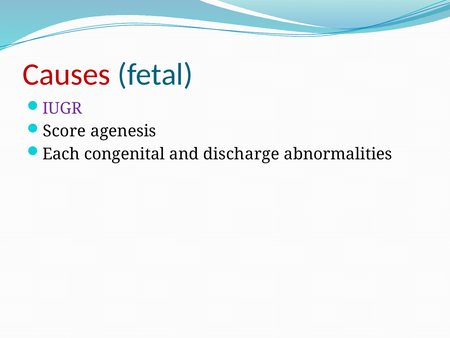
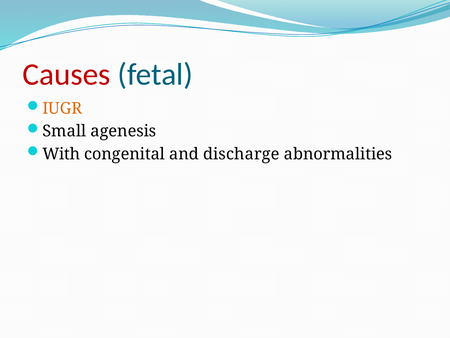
IUGR colour: purple -> orange (62, 108)
Score: Score -> Small (64, 131)
Each: Each -> With (61, 154)
